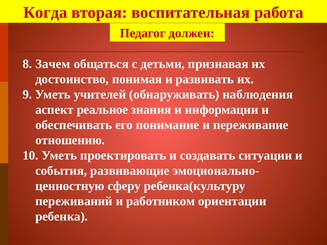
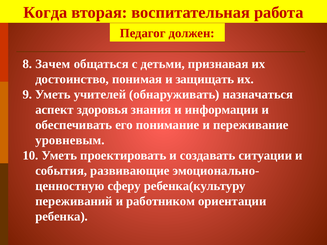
развивать: развивать -> защищать (205, 79)
наблюдения: наблюдения -> назначаться (258, 95)
реальное: реальное -> здоровья (102, 110)
отношению: отношению -> уровневым (70, 140)
